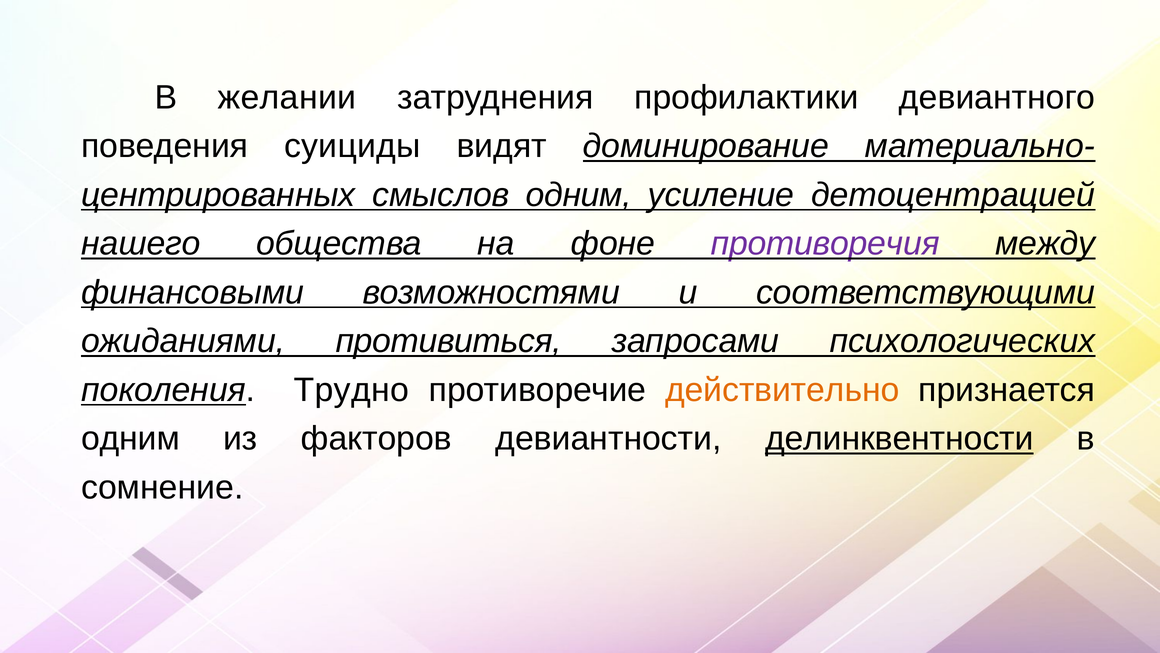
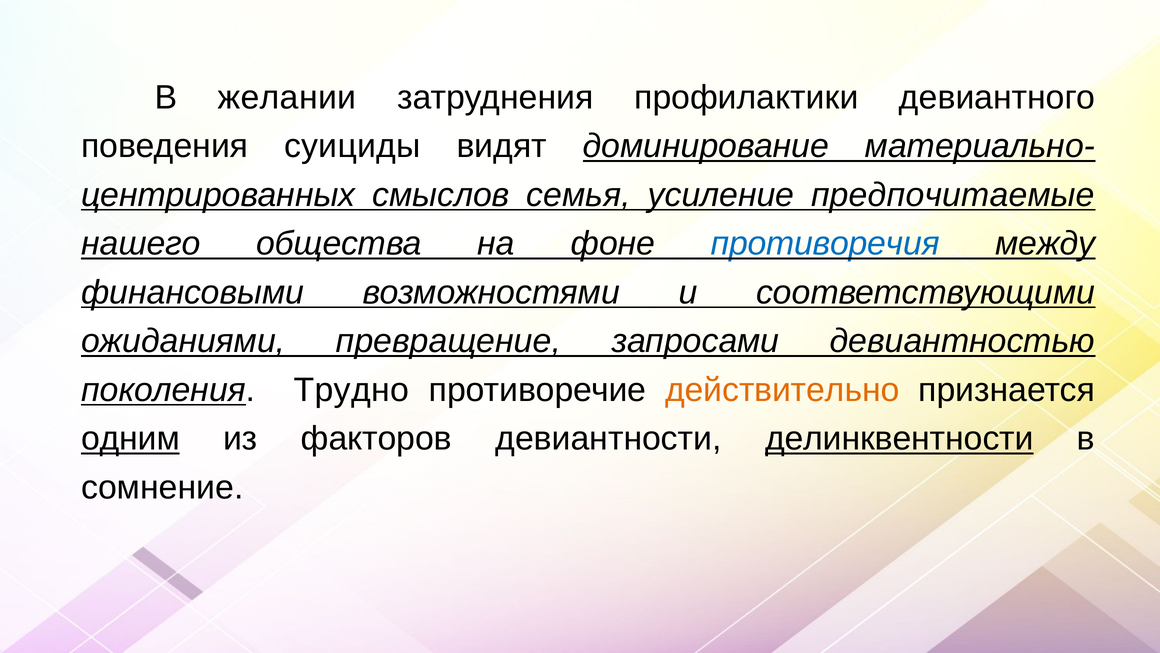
смыслов одним: одним -> семья (579, 195)
детоцентрацией: детоцентрацией -> предпочитаемые (953, 195)
противоречия colour: purple -> blue (825, 243)
противиться: противиться -> превращение (448, 341)
психологических: психологических -> девиантностью (962, 341)
одним underline: none -> present (131, 438)
